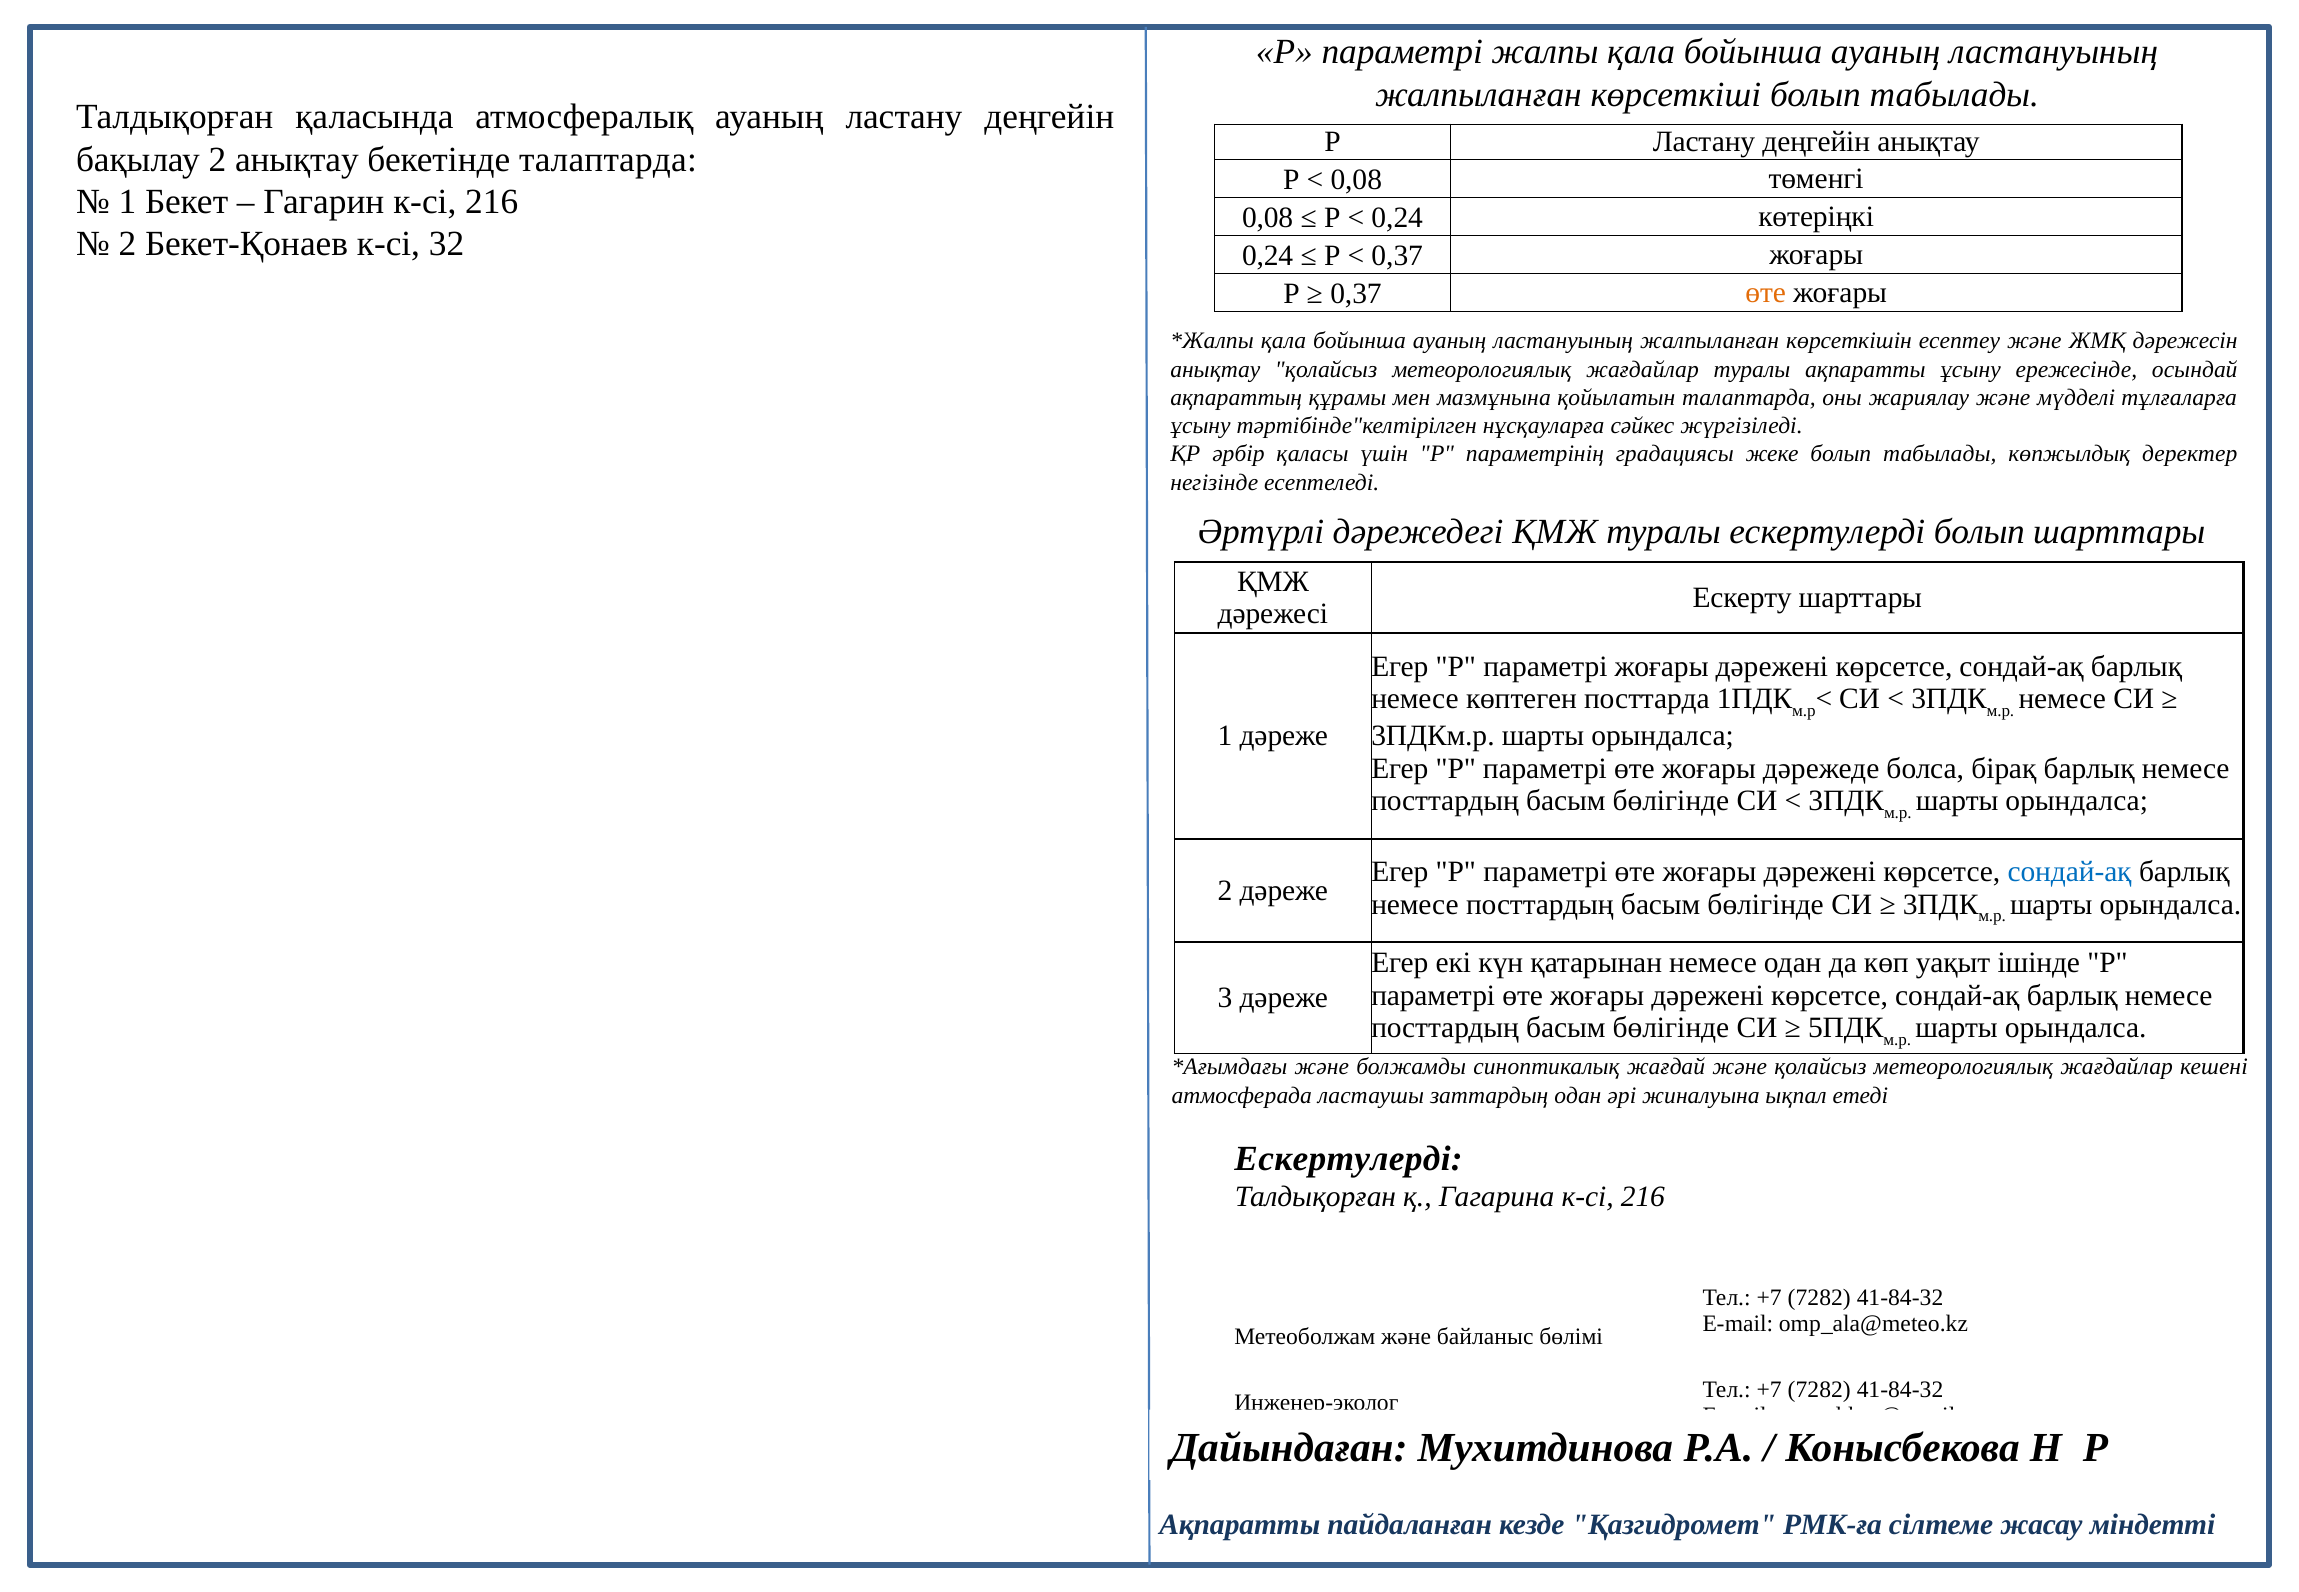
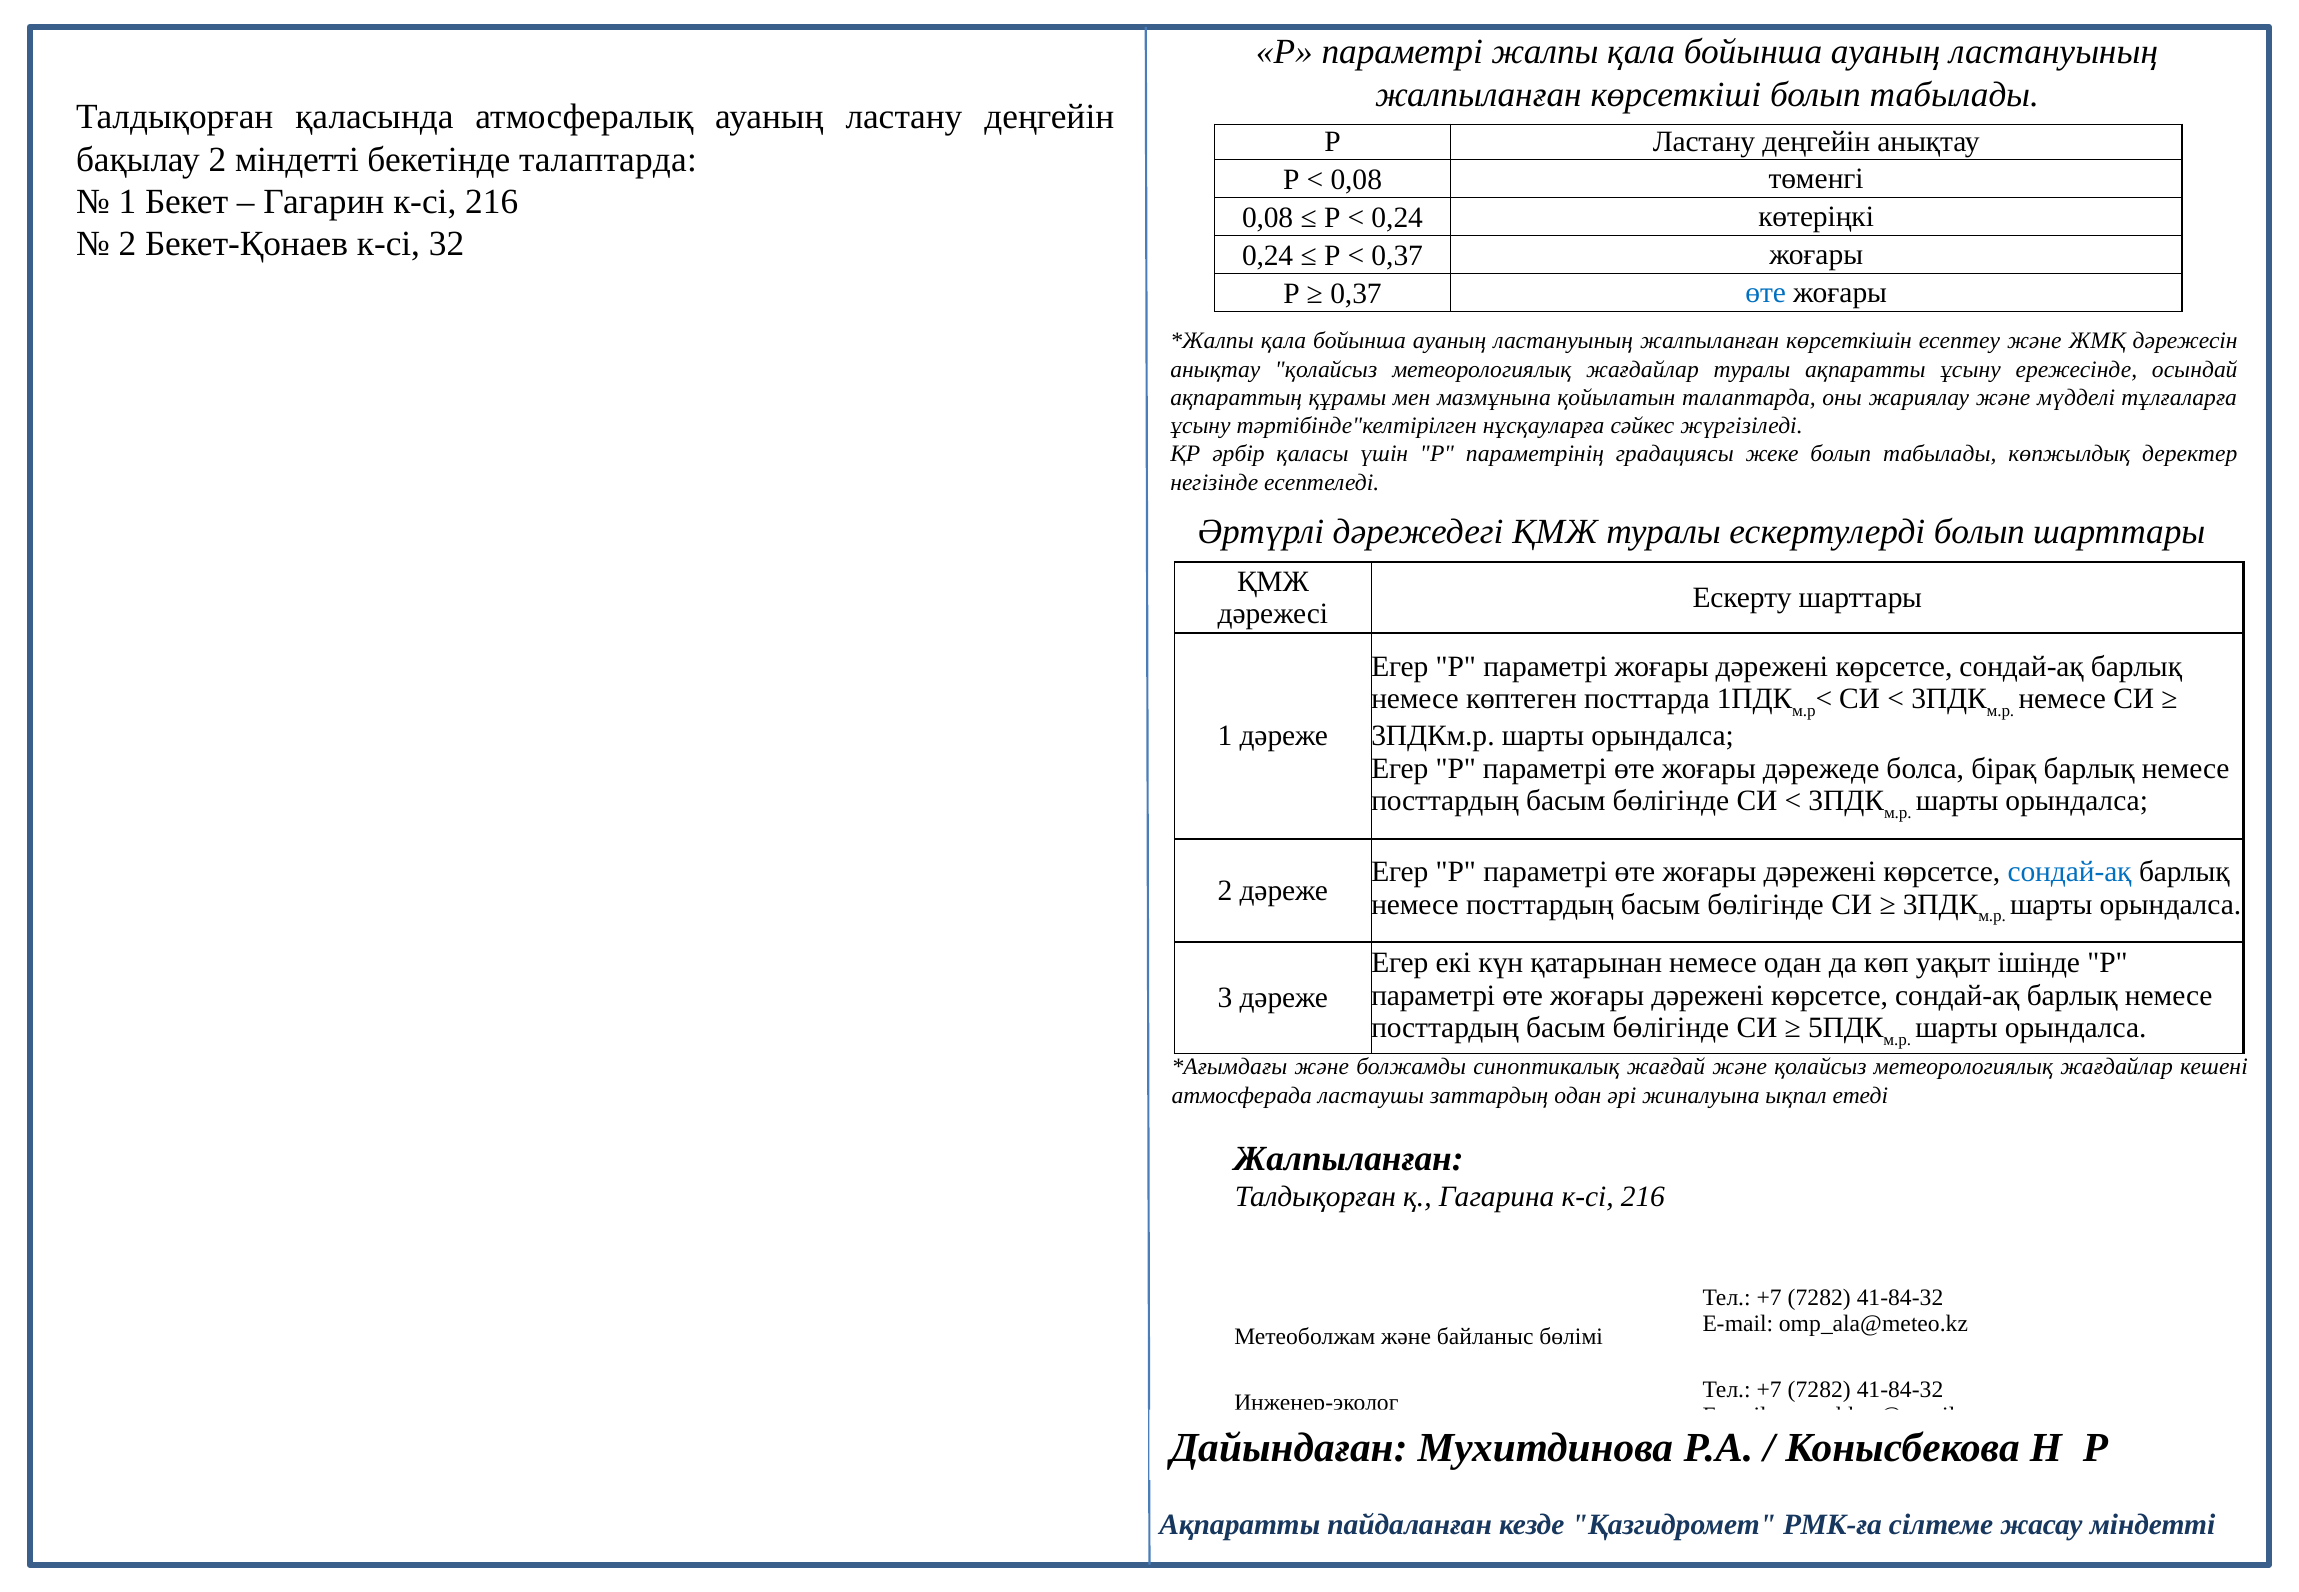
2 анықтау: анықтау -> міндетті (297, 159)
өте colour: orange -> blue (1766, 293)
Ескертулерді: Ескертулерді -> Жалпыланған (1349, 1159)
